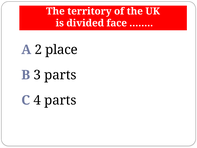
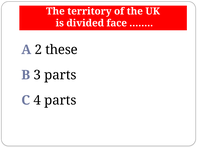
place: place -> these (61, 50)
